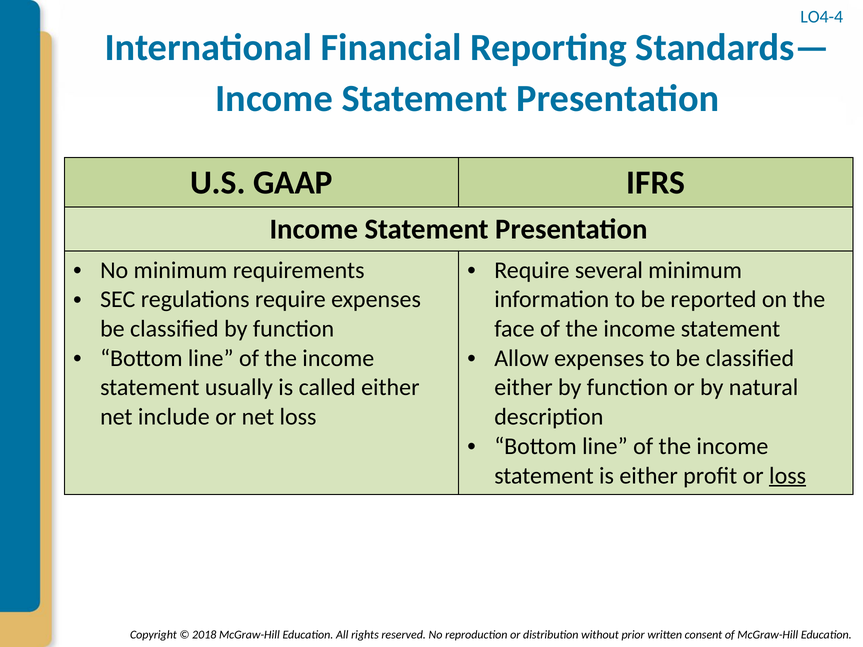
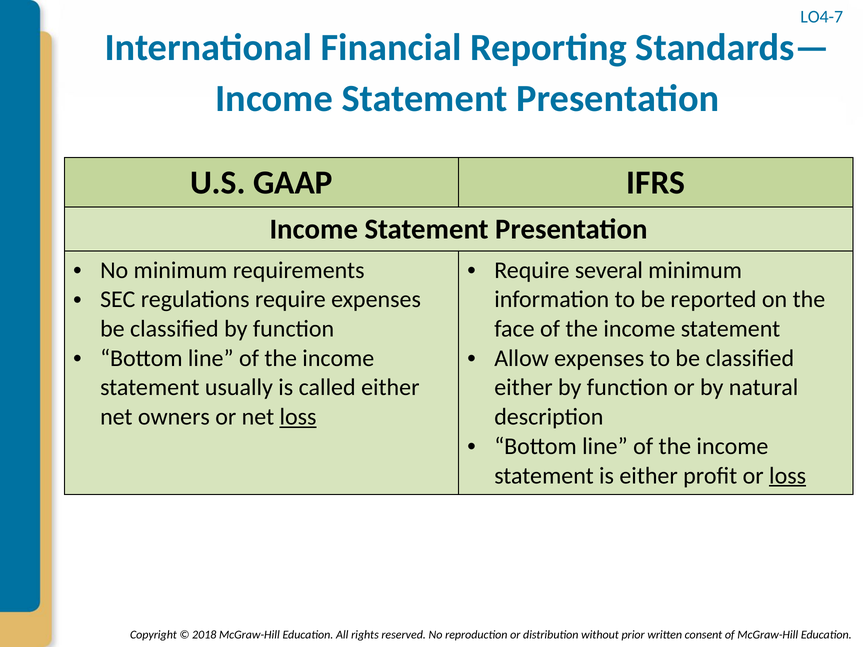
LO4-4: LO4-4 -> LO4-7 (822, 17)
include: include -> owners (174, 417)
loss underline: none -> present (298, 417)
